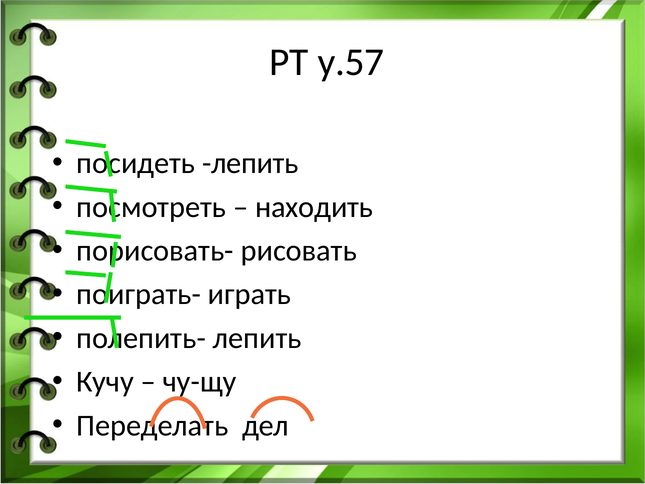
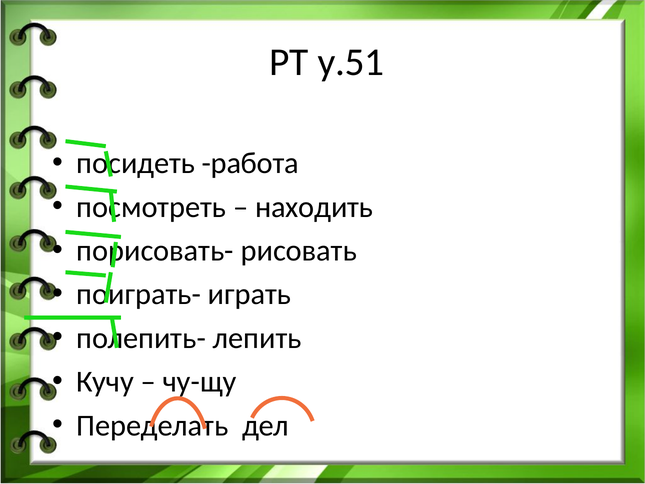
у.57: у.57 -> у.51 (351, 62)
лепить: лепить -> работа (250, 163)
